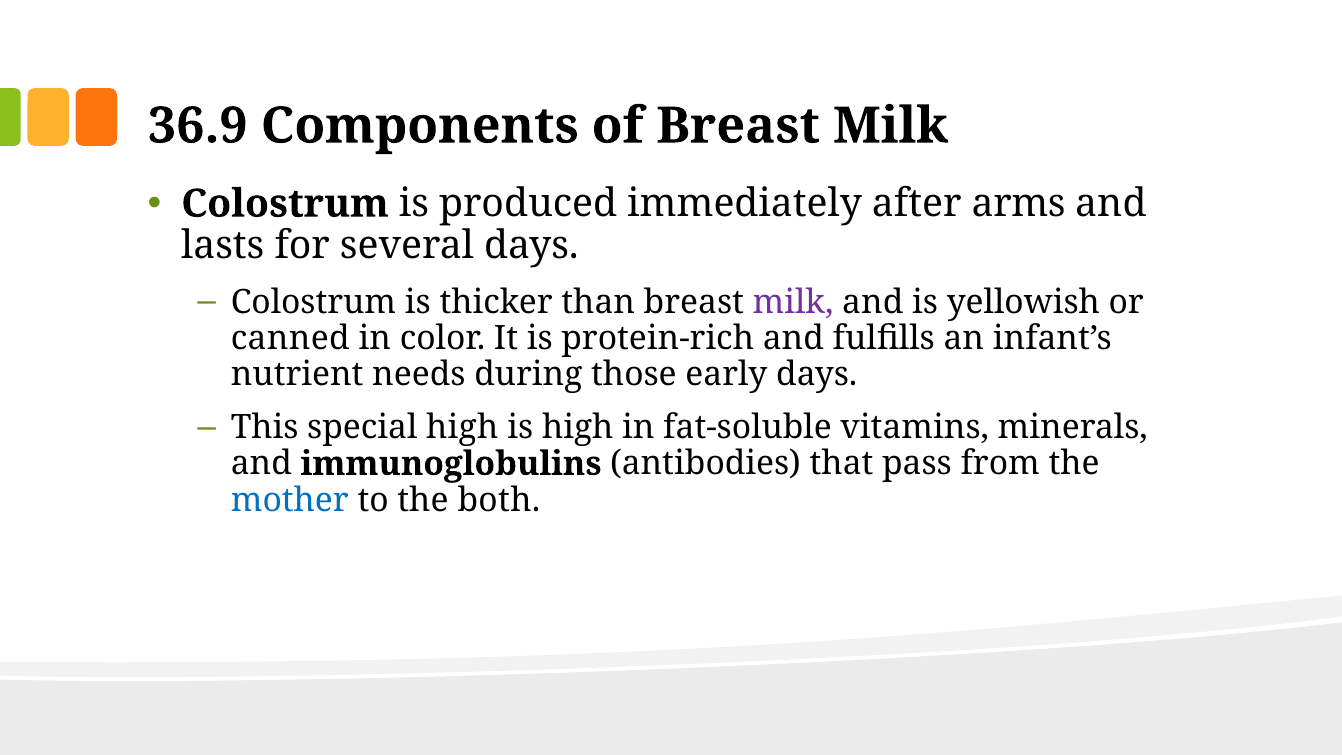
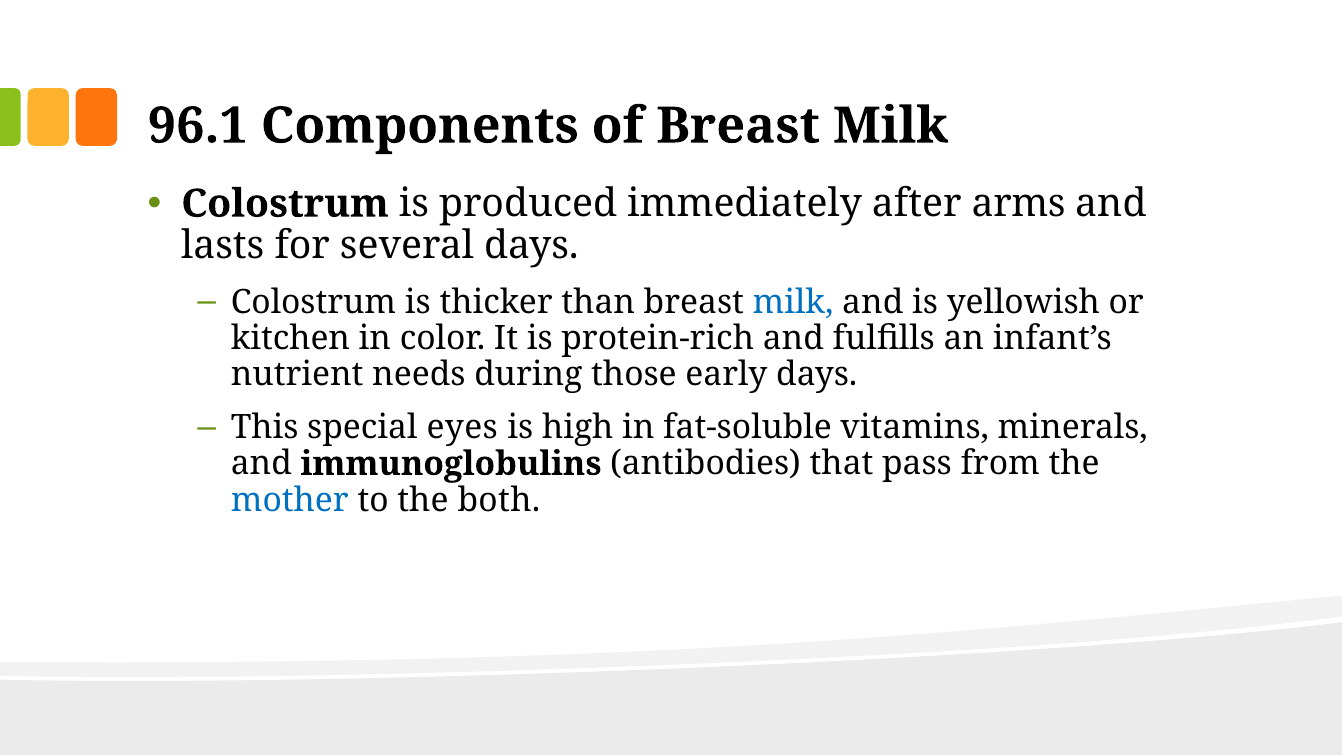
36.9: 36.9 -> 96.1 (198, 126)
milk colour: purple -> blue (793, 302)
canned: canned -> kitchen (290, 338)
special high: high -> eyes (462, 428)
